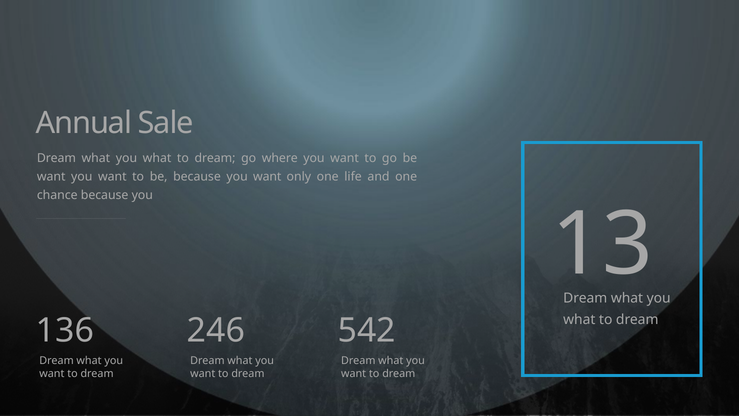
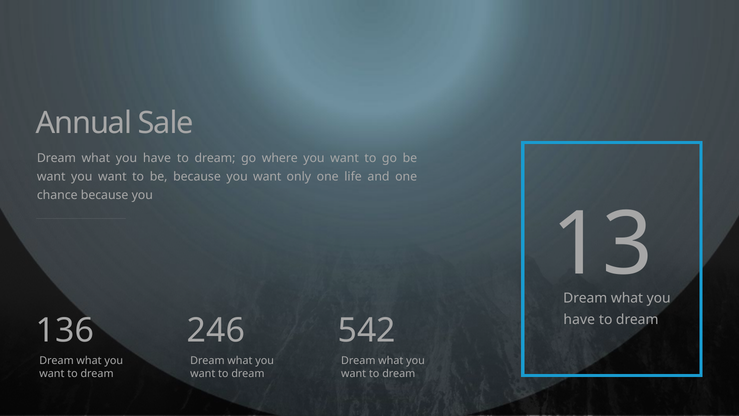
what: what -> have (157, 158)
what: what -> have (579, 319)
